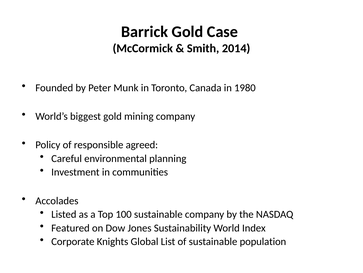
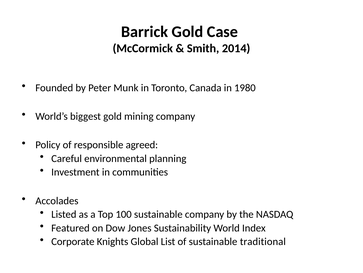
population: population -> traditional (263, 241)
